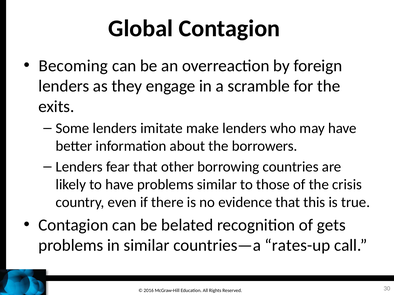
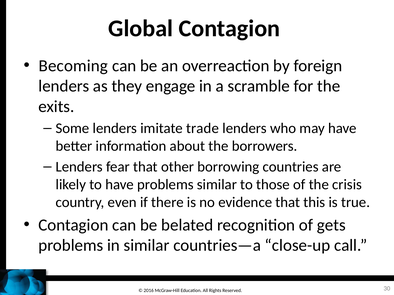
make: make -> trade (203, 129)
rates-up: rates-up -> close-up (298, 246)
